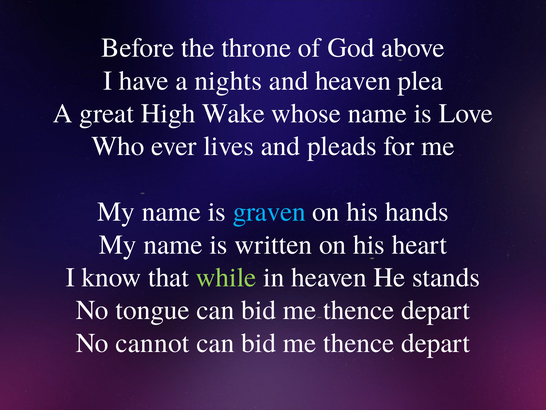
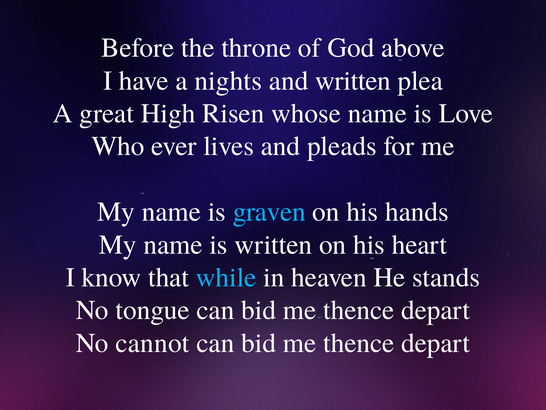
and heaven: heaven -> written (353, 81)
Wake: Wake -> Risen (233, 113)
while colour: light green -> light blue (226, 277)
